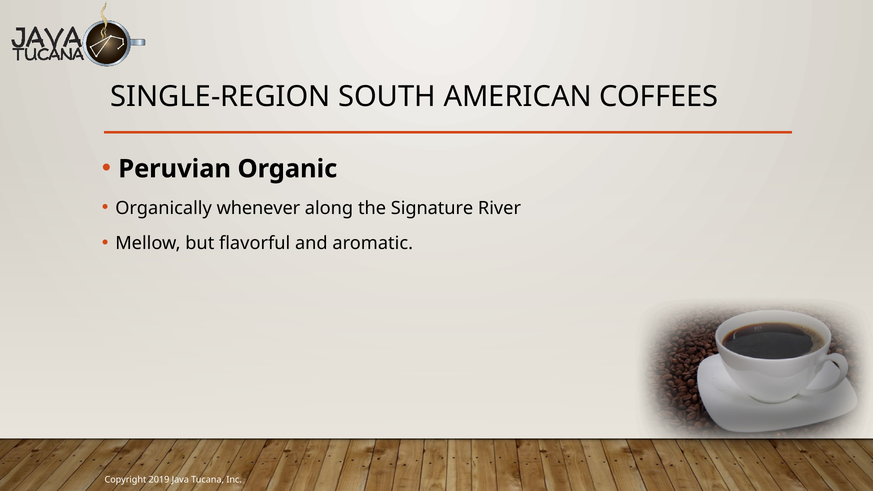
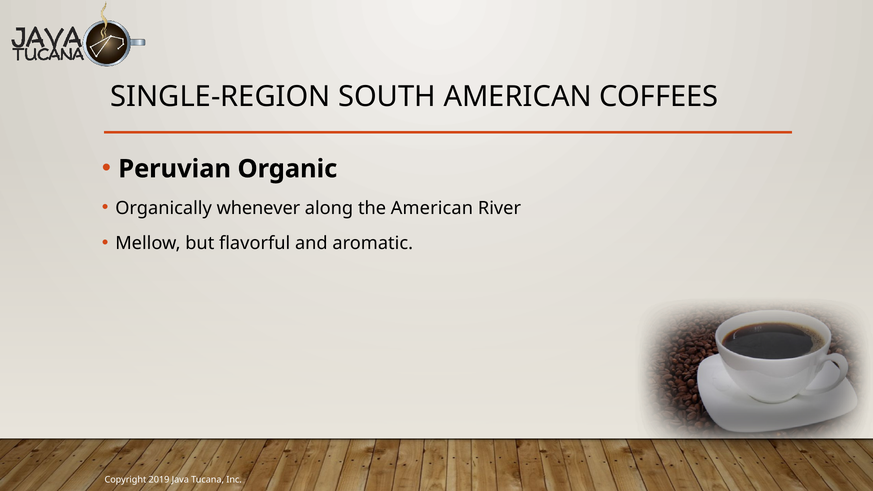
the Signature: Signature -> American (432, 208)
